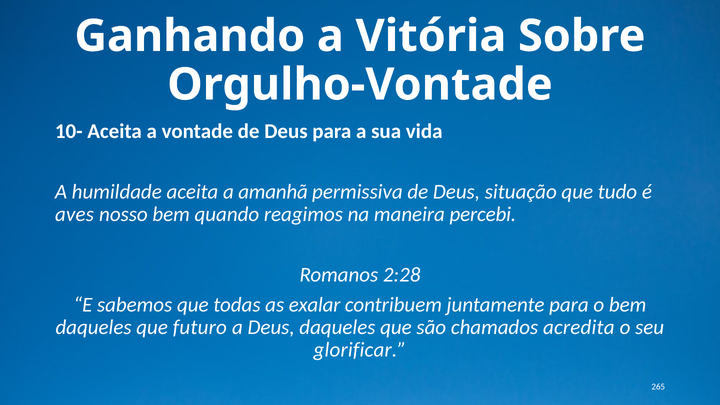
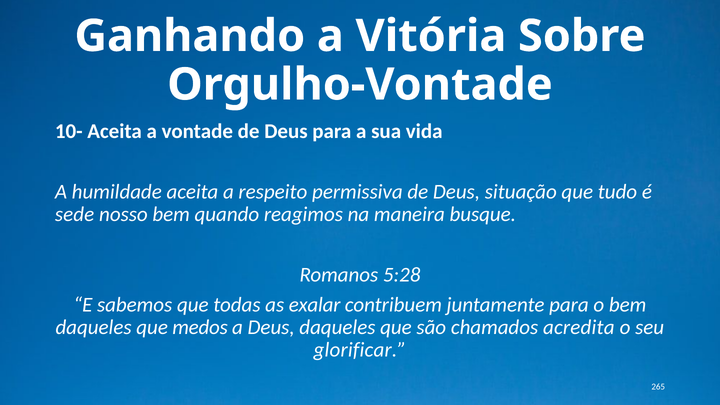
amanhã: amanhã -> respeito (273, 192)
aves: aves -> sede (75, 214)
percebi: percebi -> busque (483, 214)
2:28: 2:28 -> 5:28 (402, 275)
futuro: futuro -> medos (200, 327)
